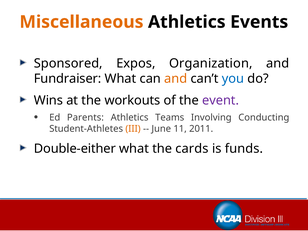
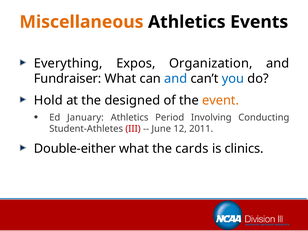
Sponsored: Sponsored -> Everything (68, 63)
and colour: orange -> blue (176, 79)
Wins: Wins -> Hold (48, 100)
workouts: workouts -> designed (132, 100)
event colour: purple -> orange (221, 100)
Parents: Parents -> January (85, 117)
Teams: Teams -> Period (170, 117)
III colour: orange -> red (133, 129)
11: 11 -> 12 (180, 129)
funds: funds -> clinics (244, 149)
